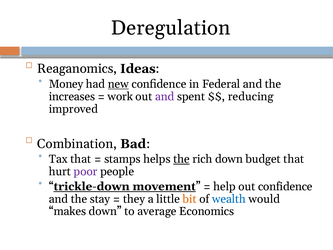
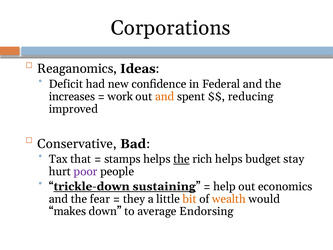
Deregulation: Deregulation -> Corporations (171, 28)
Money: Money -> Deficit (66, 84)
new underline: present -> none (118, 84)
and colour: purple -> orange (165, 96)
Combination: Combination -> Conservative (77, 144)
rich down: down -> helps (229, 159)
budget that: that -> stay (294, 159)
movement: movement -> sustaining (164, 186)
out confidence: confidence -> economics (285, 186)
stay: stay -> fear (100, 199)
wealth colour: blue -> orange (229, 199)
Economics: Economics -> Endorsing (206, 211)
